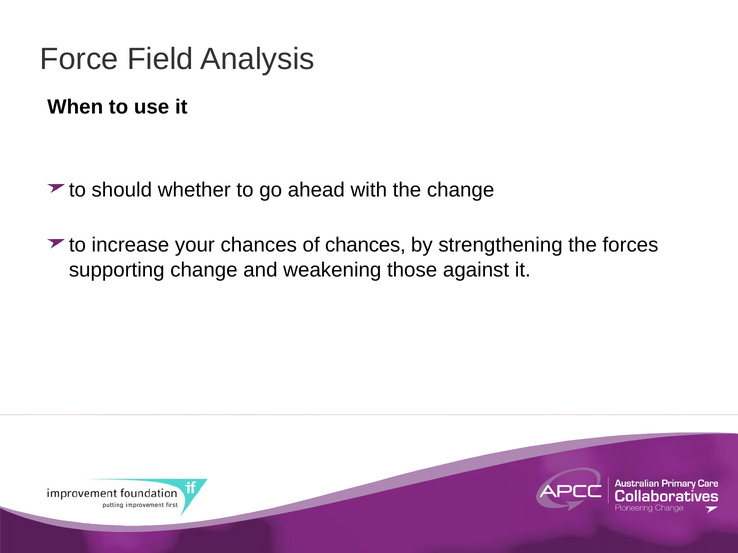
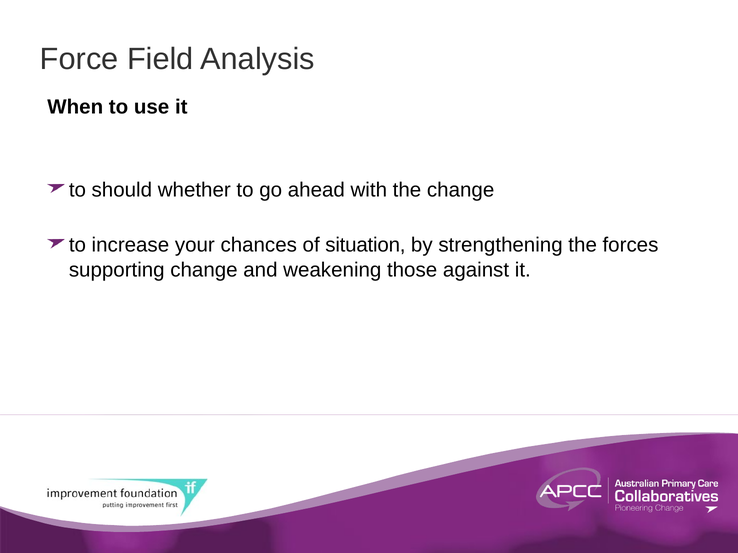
of chances: chances -> situation (365, 245)
